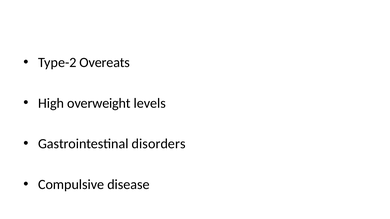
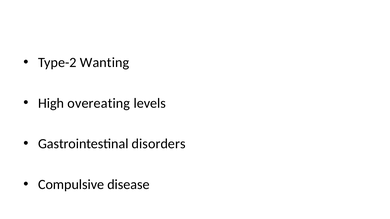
Overeats: Overeats -> Wanting (105, 63)
overweight: overweight -> overeating (99, 103)
